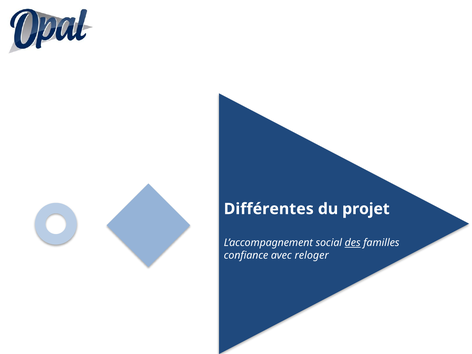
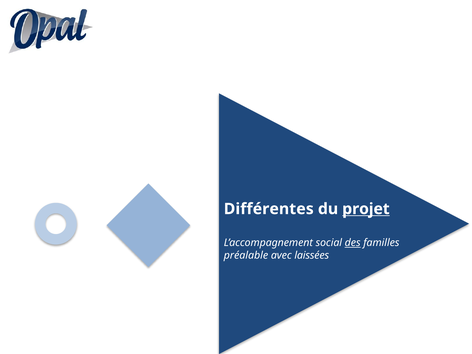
projet underline: none -> present (366, 209)
confiance: confiance -> préalable (246, 255)
reloger: reloger -> laissées (312, 255)
